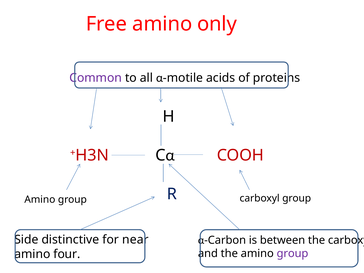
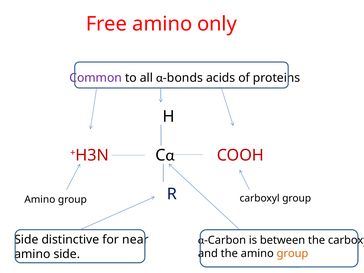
motile: motile -> bonds (183, 78)
group colour: purple -> orange (292, 253)
amino four: four -> side (67, 254)
